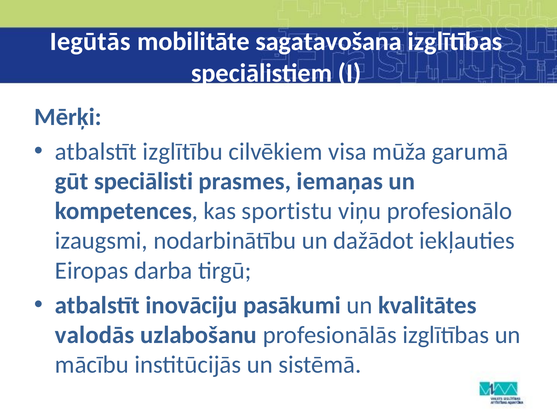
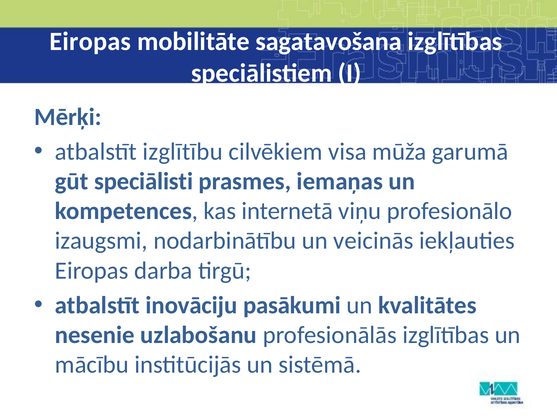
Iegūtās: Iegūtās -> Eiropas (90, 41)
sportistu: sportistu -> internetā (287, 211)
dažādot: dažādot -> veicinās (373, 241)
valodās: valodās -> nesenie (95, 335)
